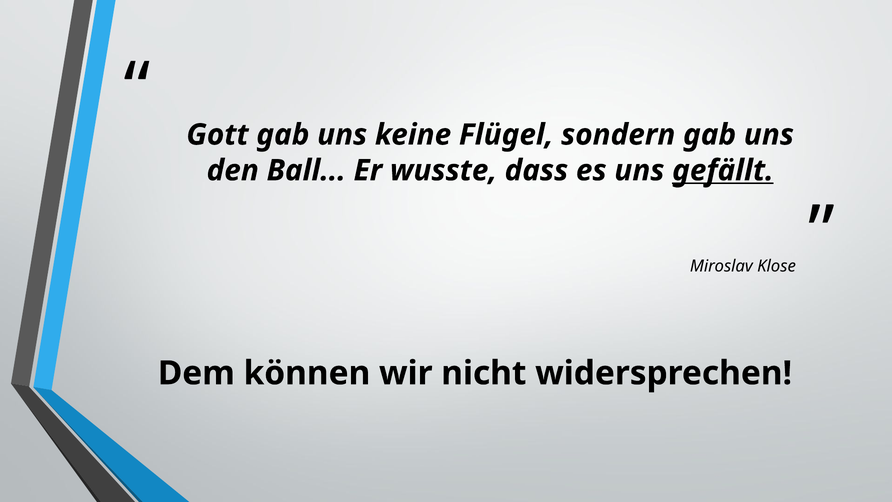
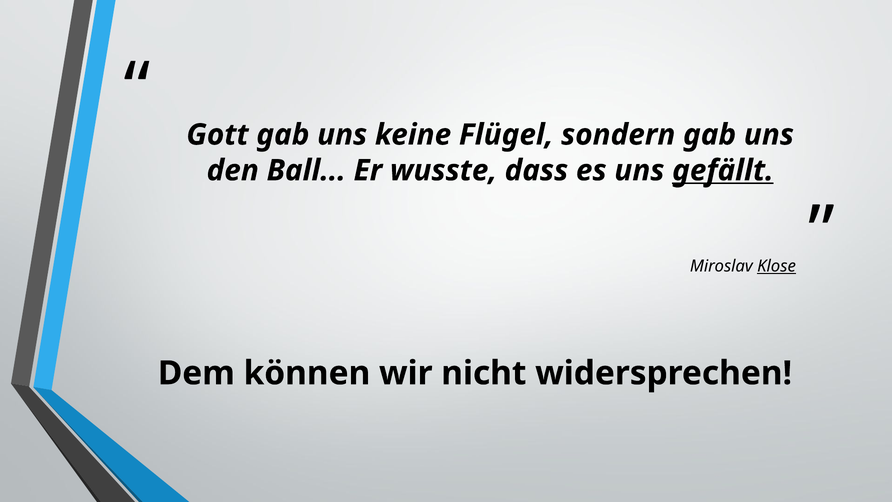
Klose underline: none -> present (776, 266)
